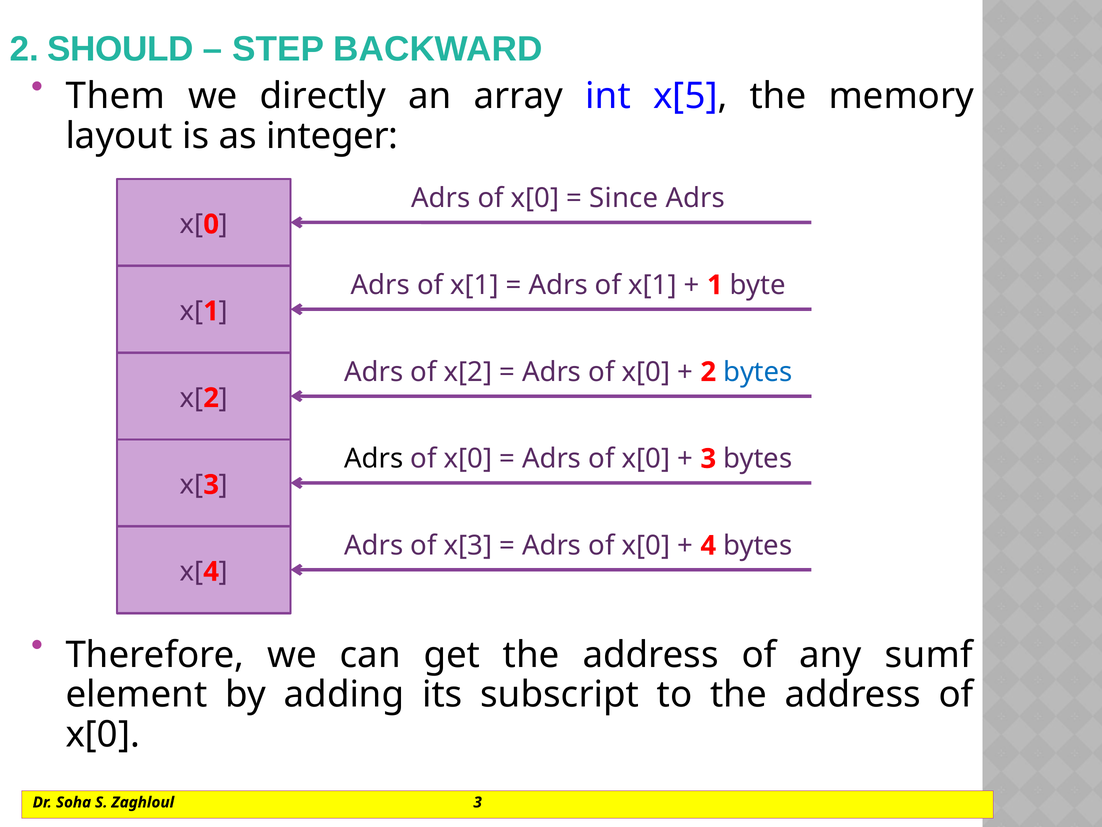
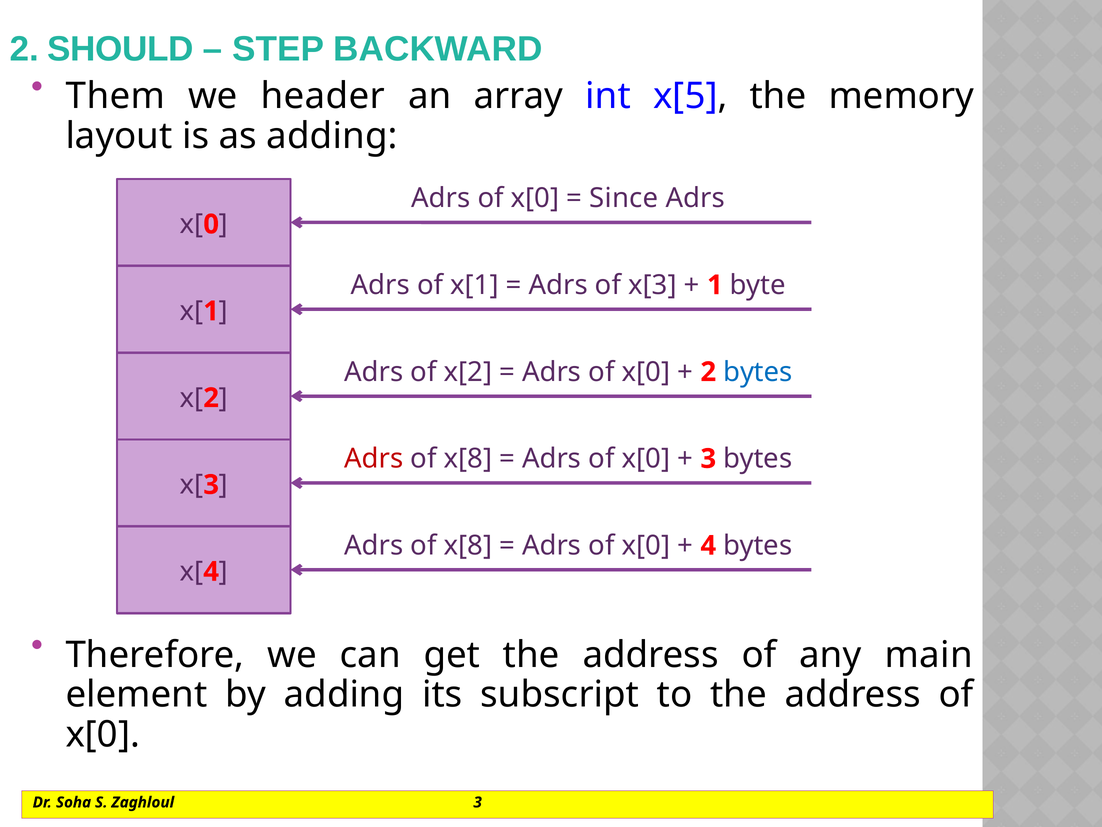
directly: directly -> header (323, 96)
as integer: integer -> adding (332, 136)
x[1: x[1 -> x[3 (653, 285)
Adrs colour: black -> red (374, 459)
x[0: x[0 -> x[8 (468, 459)
x[3: x[3 -> x[8 (468, 545)
sumf: sumf -> main (929, 655)
